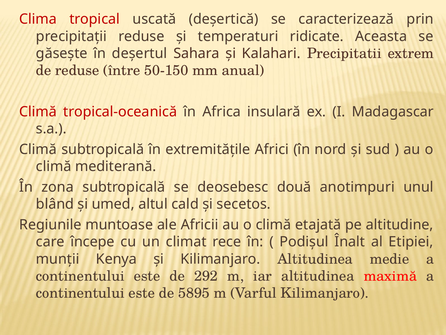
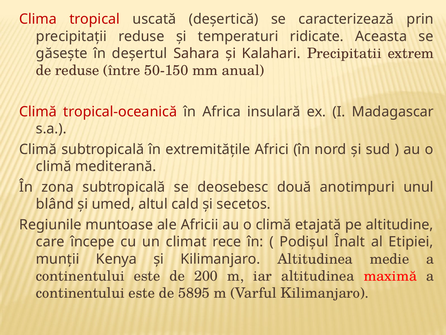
292: 292 -> 200 (206, 276)
